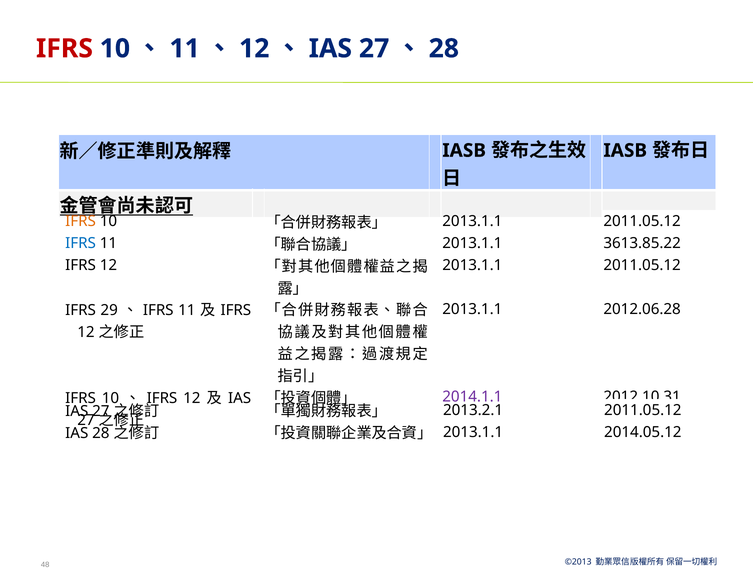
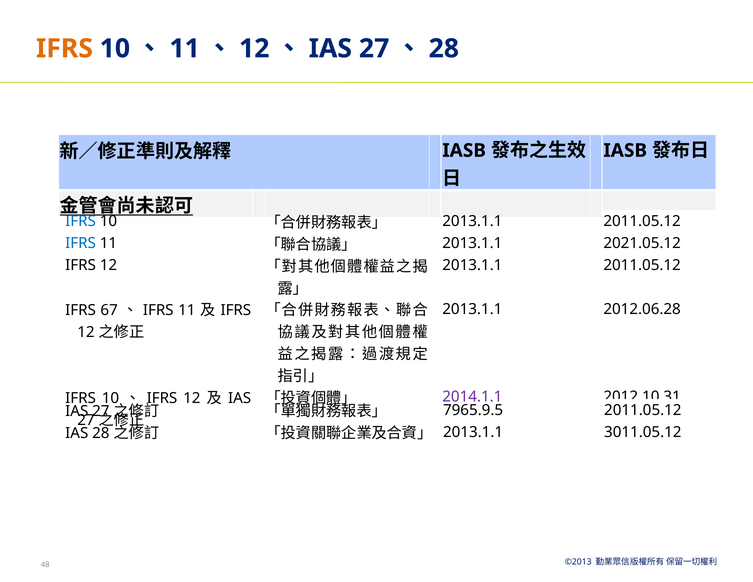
IFRS colour: red -> orange (64, 49)
IFRS colour: orange -> blue (81, 221)
3613.85.22: 3613.85.22 -> 2021.05.12 (642, 243)
29: 29 -> 67 (109, 310)
2013.2.1: 2013.2.1 -> 7965.9.5 (473, 410)
2014.05.12: 2014.05.12 -> 3011.05.12 (643, 432)
